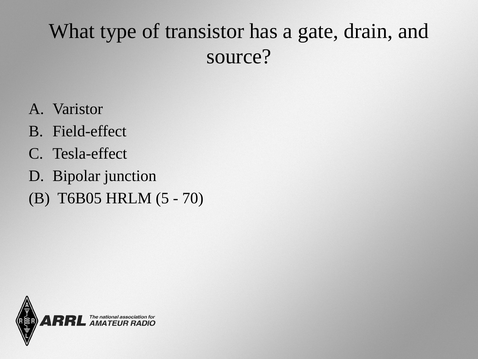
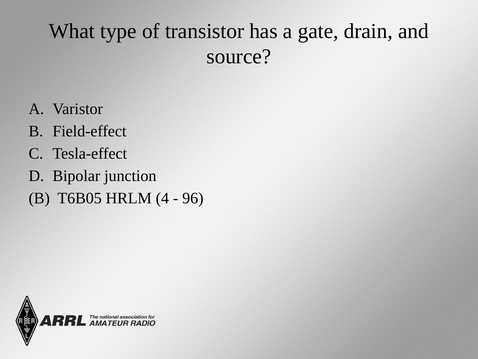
5: 5 -> 4 (162, 198)
70: 70 -> 96 (193, 198)
